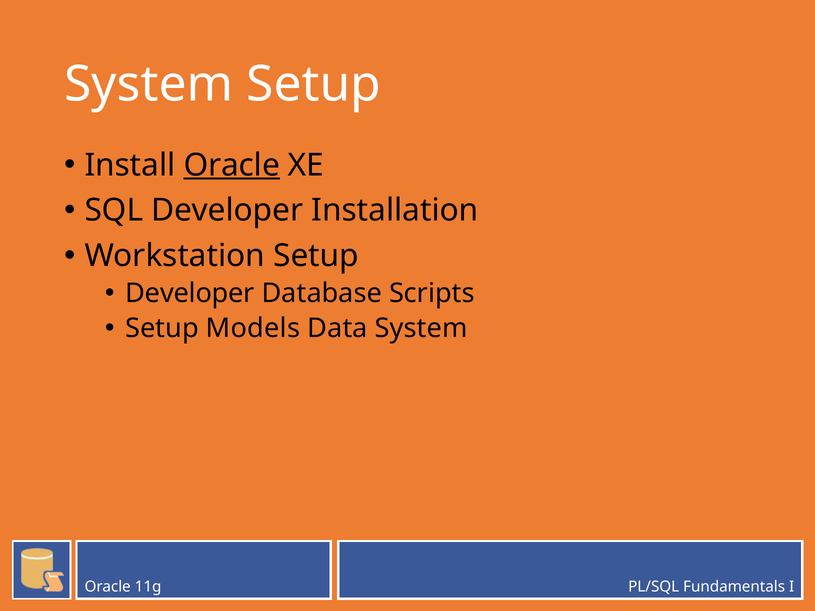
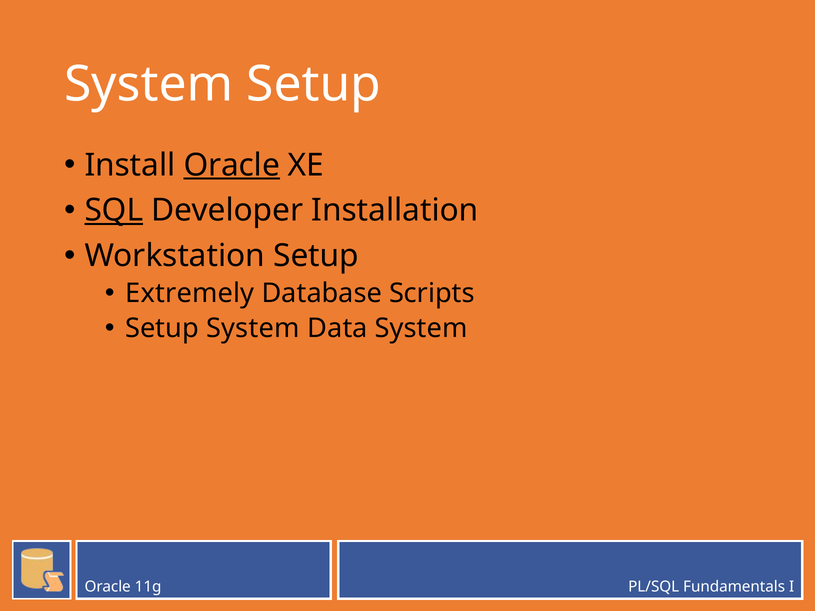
SQL underline: none -> present (114, 211)
Developer: Developer -> Extremely (190, 294)
Setup Models: Models -> System (253, 329)
